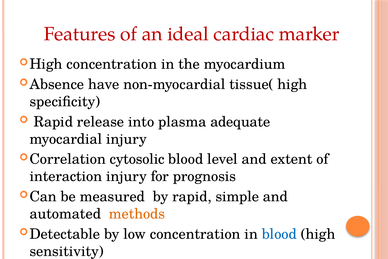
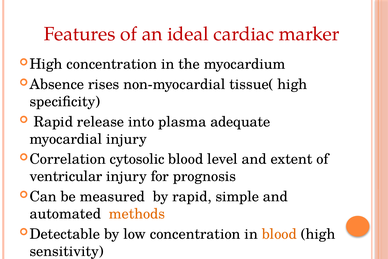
have: have -> rises (104, 84)
interaction: interaction -> ventricular (66, 176)
blood colour: blue -> orange (279, 234)
